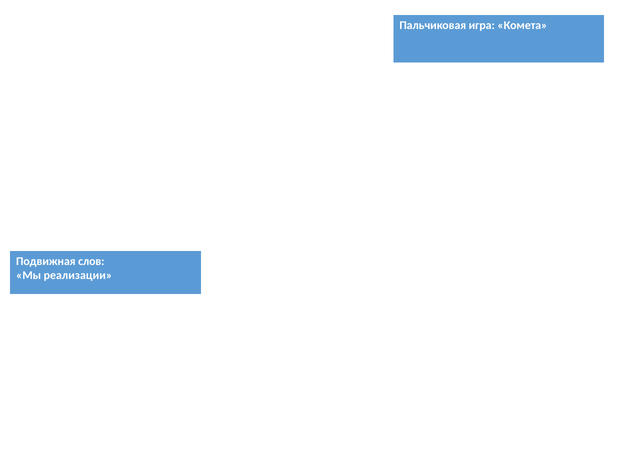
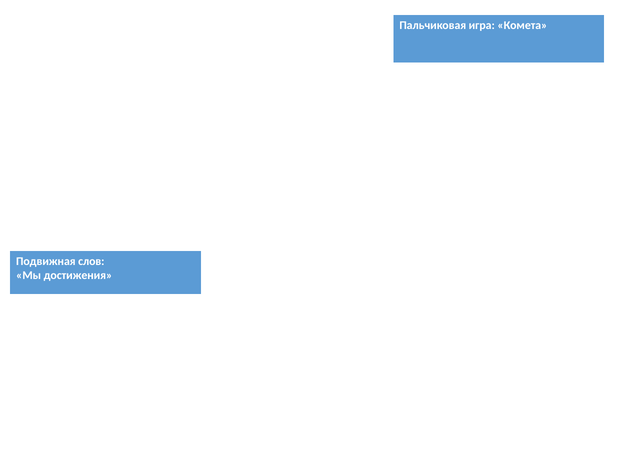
реализации: реализации -> достижения (78, 275)
